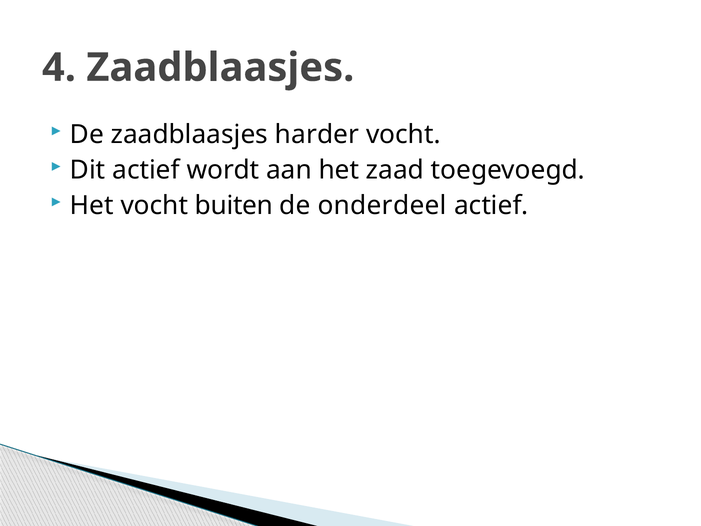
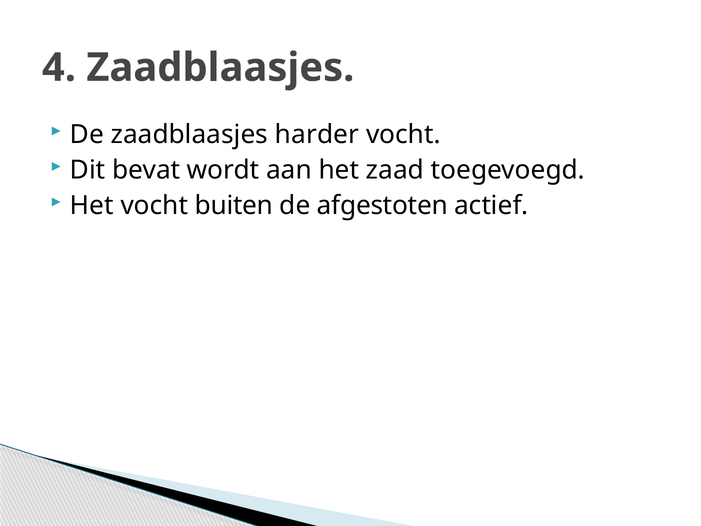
Dit actief: actief -> bevat (146, 170)
onderdeel: onderdeel -> afgestoten (382, 206)
